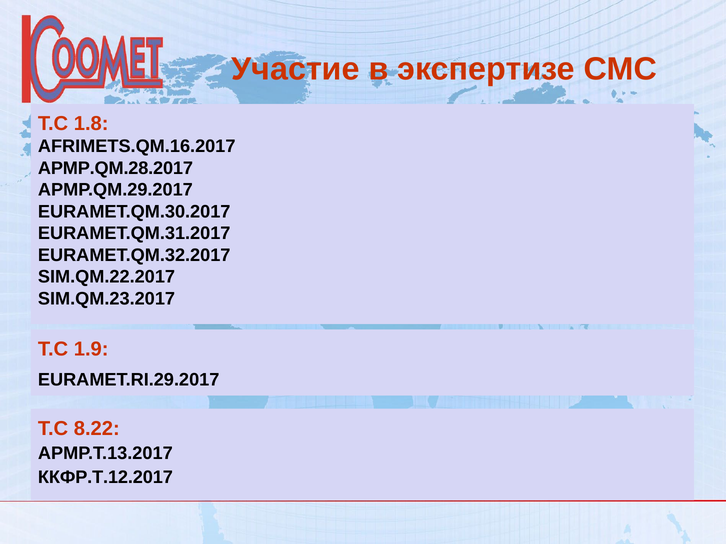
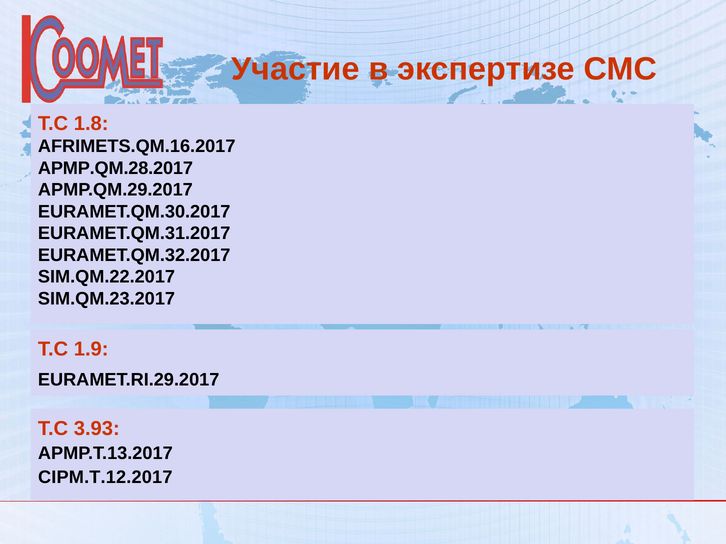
8.22: 8.22 -> 3.93 (97, 429)
ККФР.T.12.2017: ККФР.T.12.2017 -> CIPM.T.12.2017 (105, 478)
